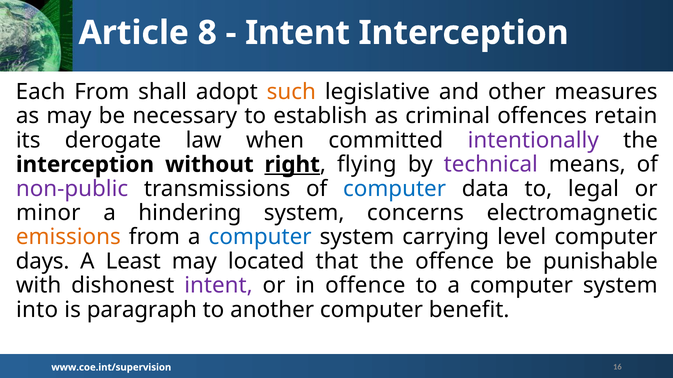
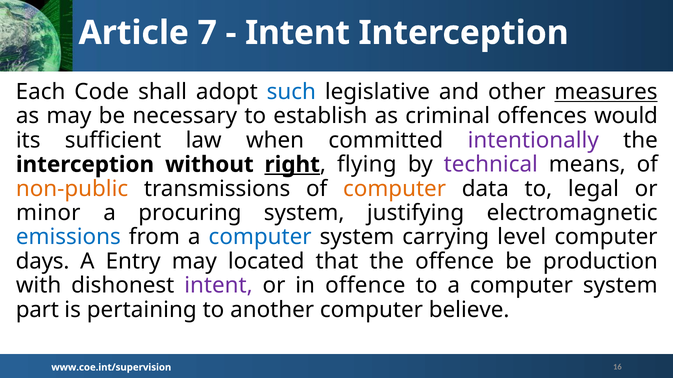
8: 8 -> 7 (207, 33)
Each From: From -> Code (102, 92)
such colour: orange -> blue (291, 92)
measures underline: none -> present (606, 92)
retain: retain -> would (626, 116)
derogate: derogate -> sufficient (113, 140)
non-public colour: purple -> orange (72, 189)
computer colour: blue -> orange (395, 189)
hindering: hindering -> procuring (190, 213)
concerns: concerns -> justifying (416, 213)
emissions colour: orange -> blue (68, 237)
Least: Least -> Entry (133, 262)
punishable: punishable -> production (600, 262)
into: into -> part (37, 310)
paragraph: paragraph -> pertaining (142, 310)
benefit: benefit -> believe (469, 310)
